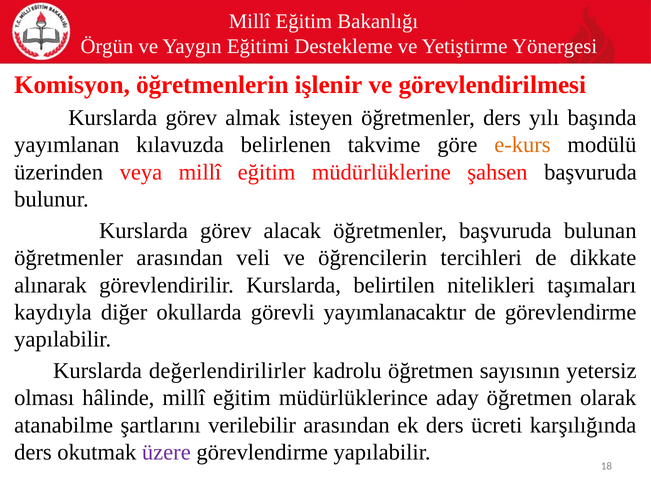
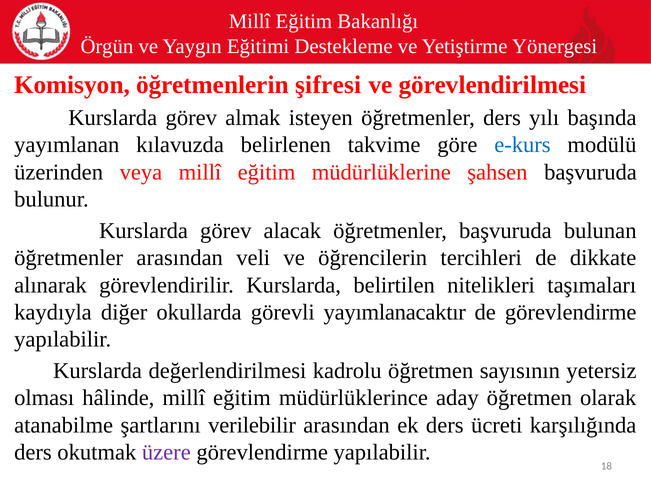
işlenir: işlenir -> şifresi (328, 85)
e-kurs colour: orange -> blue (522, 145)
değerlendirilirler: değerlendirilirler -> değerlendirilmesi (227, 371)
